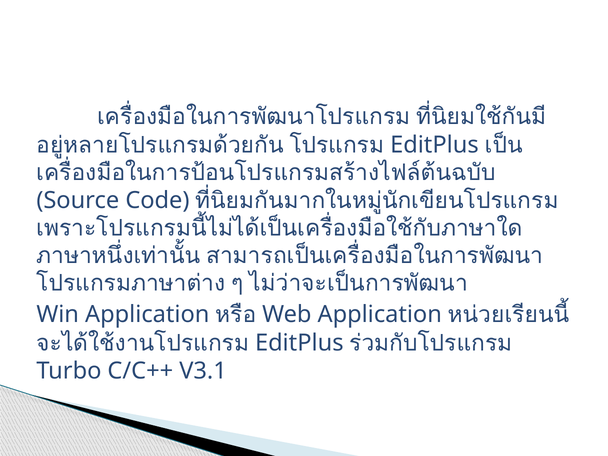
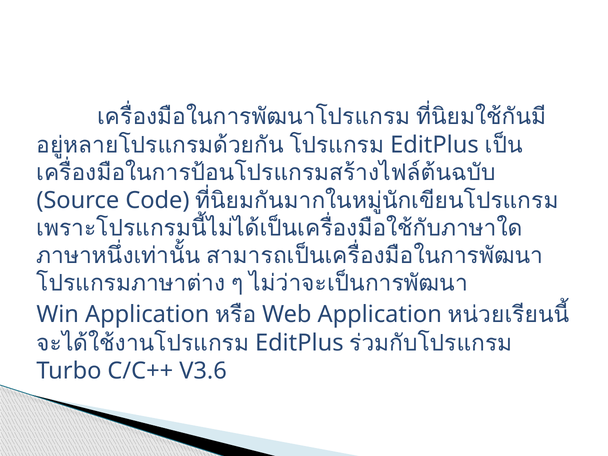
V3.1: V3.1 -> V3.6 (203, 371)
